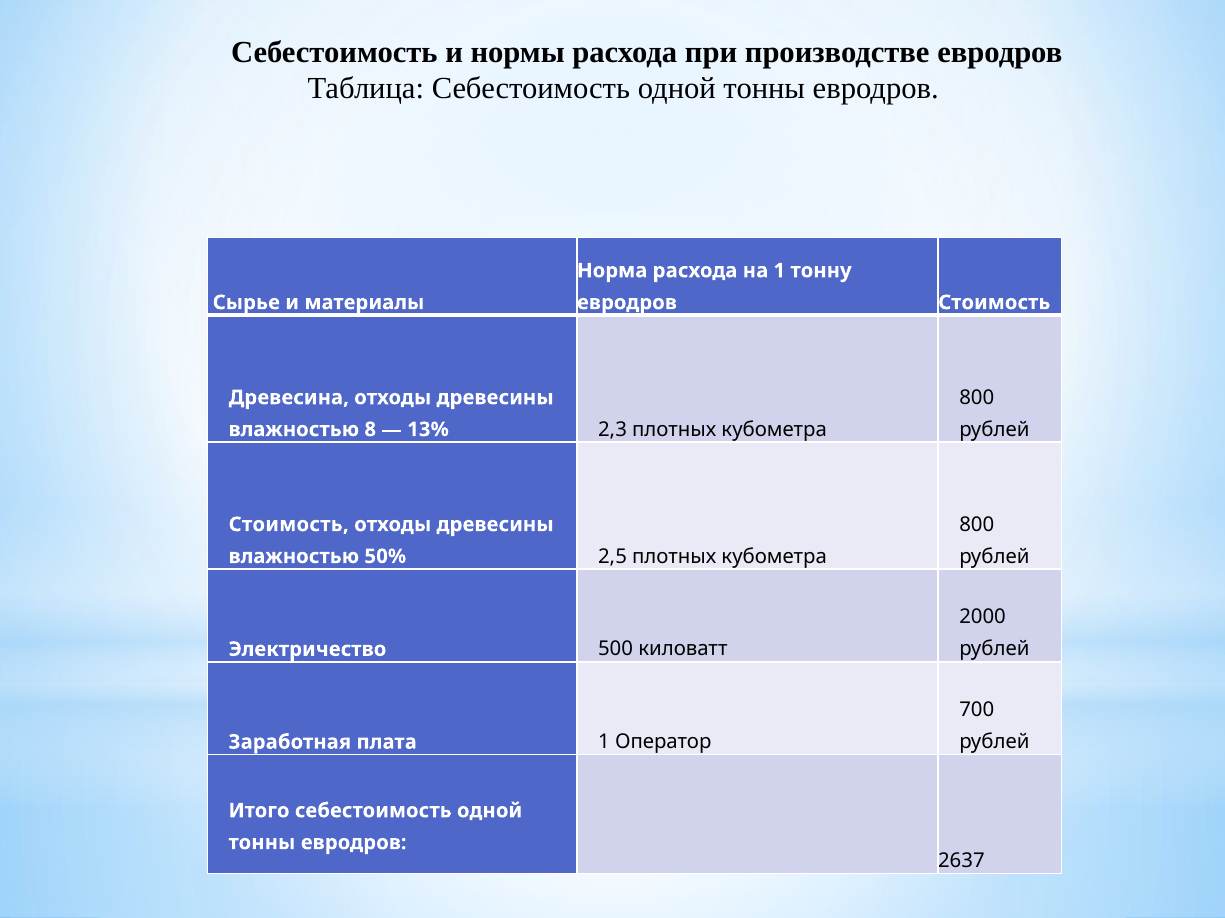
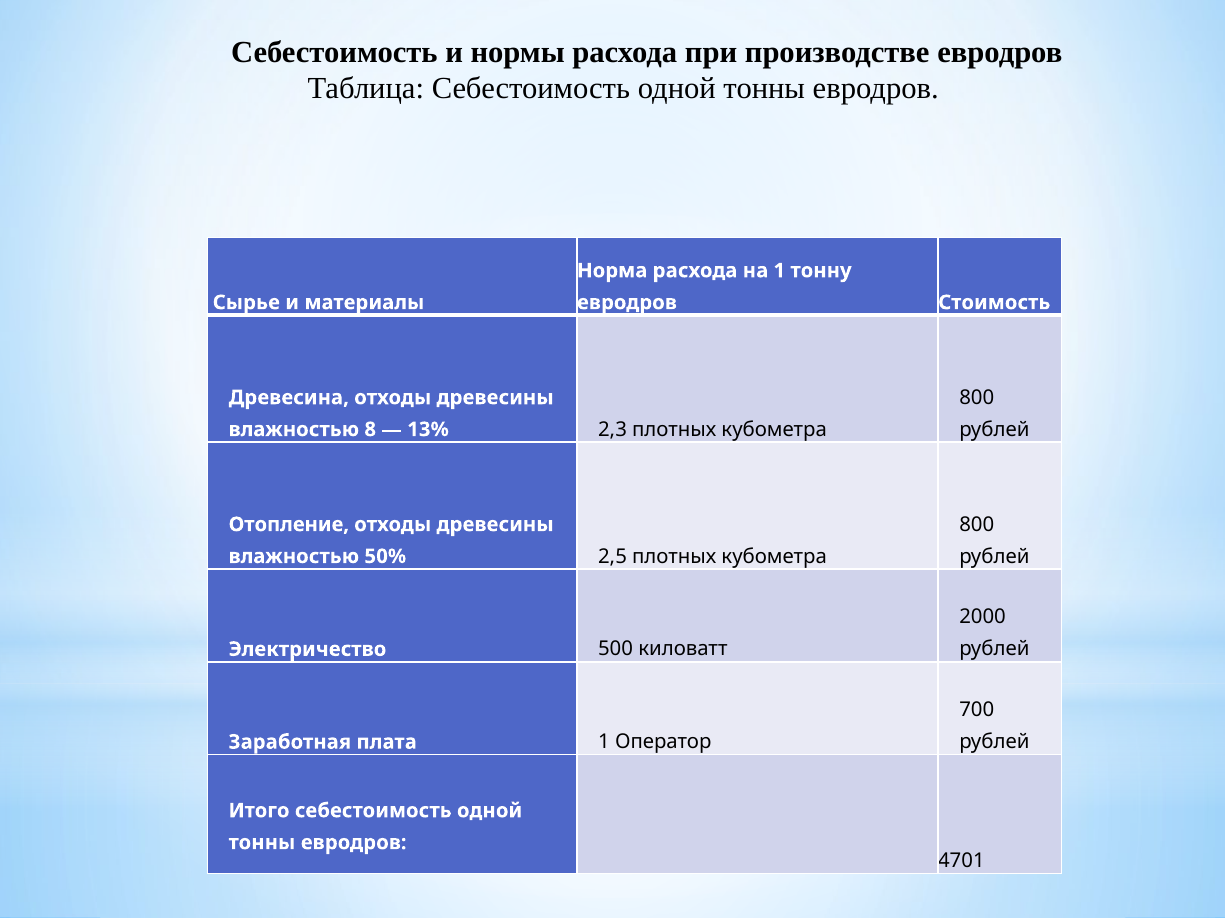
Стоимость: Стоимость -> Отопление (289, 525)
2637: 2637 -> 4701 (961, 862)
